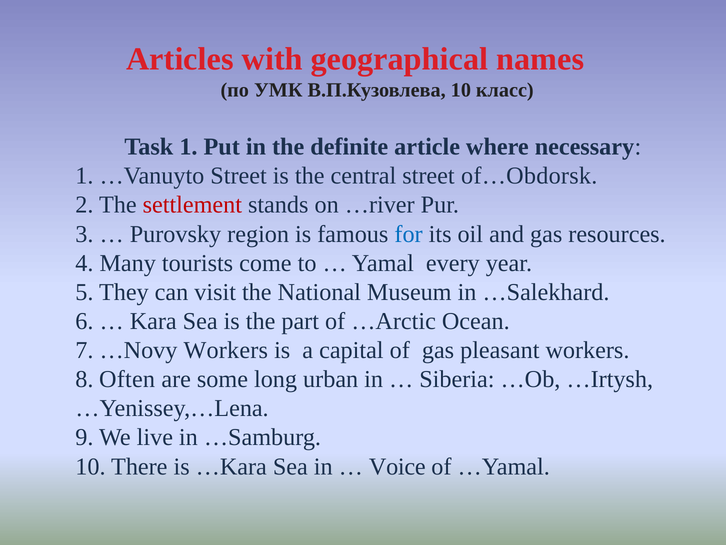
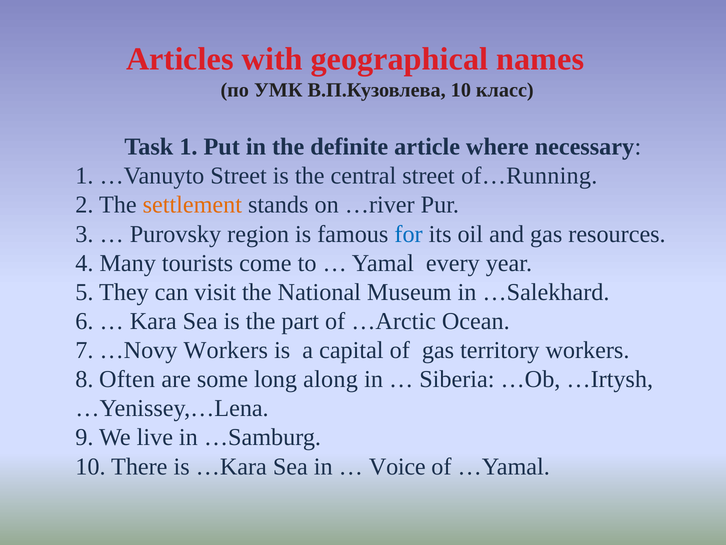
of…Obdorsk: of…Obdorsk -> of…Running (529, 176)
settlement colour: red -> orange (192, 205)
pleasant: pleasant -> territory (500, 350)
urban: urban -> along (331, 379)
